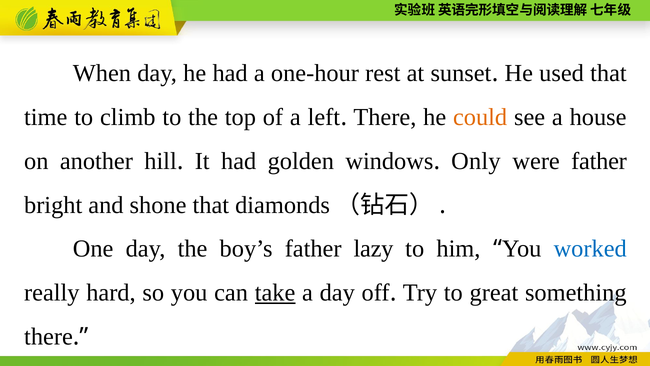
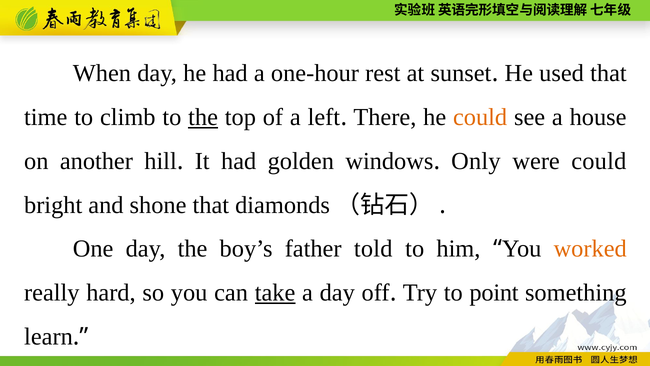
the underline: none -> present (203, 117)
were father: father -> could (599, 161)
lazy: lazy -> told (373, 249)
worked colour: blue -> orange (590, 249)
great: great -> point (494, 293)
there: there -> learn (48, 336)
